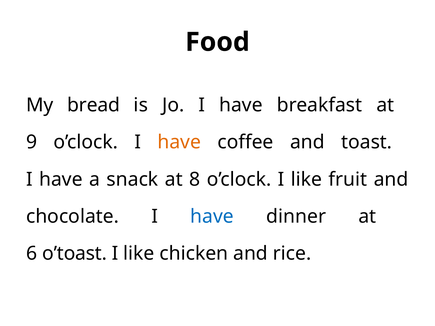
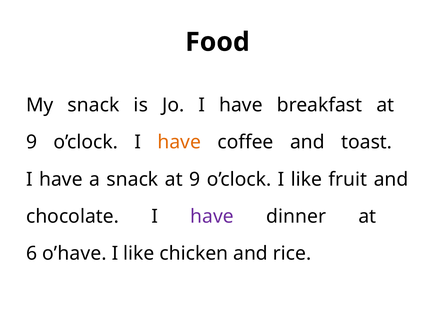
My bread: bread -> snack (94, 105)
snack at 8: 8 -> 9 (195, 179)
have colour: blue -> purple (212, 217)
o’toast: o’toast -> o’have (74, 254)
